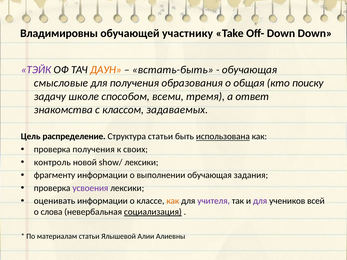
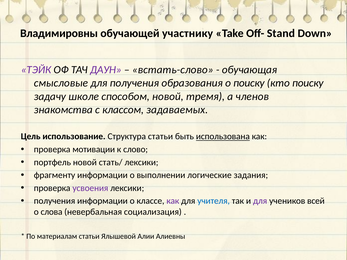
Off- Down: Down -> Stand (281, 33)
ДАУН colour: orange -> purple (106, 70)
встать-быть: встать-быть -> встать-слово (173, 70)
о общая: общая -> поиску (249, 83)
способом всеми: всеми -> новой (168, 96)
ответ: ответ -> членов (252, 96)
распределение: распределение -> использование (74, 137)
проверка получения: получения -> мотивации (94, 150)
своих: своих -> слово (136, 150)
контроль: контроль -> портфель (52, 162)
show/: show/ -> стать/ (111, 162)
выполнении обучающая: обучающая -> логические (209, 175)
оценивать: оценивать -> получения (55, 201)
как colour: orange -> purple (173, 201)
учителя colour: purple -> blue (214, 201)
социализация underline: present -> none (153, 212)
